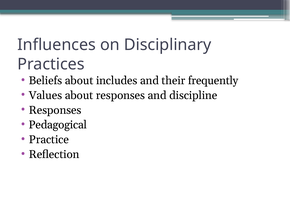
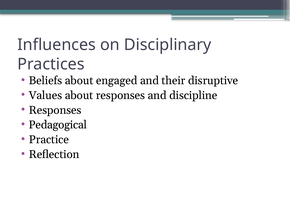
includes: includes -> engaged (117, 80)
frequently: frequently -> disruptive (213, 80)
